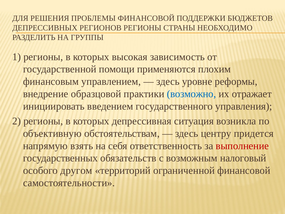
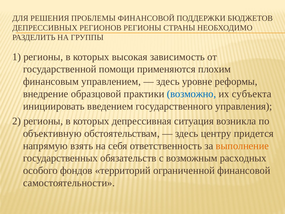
отражает: отражает -> субъекта (252, 94)
выполнение colour: red -> orange (242, 146)
налоговый: налоговый -> расходных (243, 158)
другом: другом -> фондов (76, 170)
